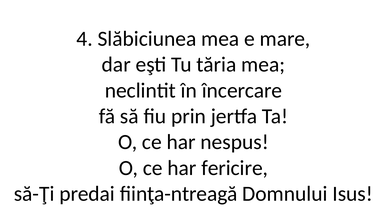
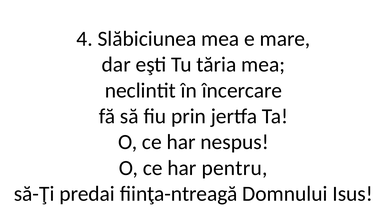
fericire: fericire -> pentru (235, 168)
